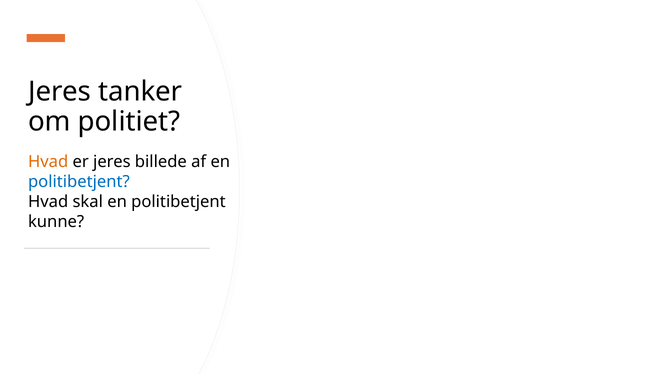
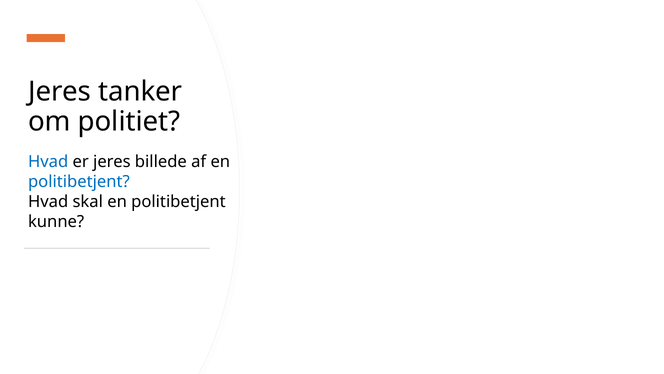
Hvad colour: orange -> blue (48, 162)
